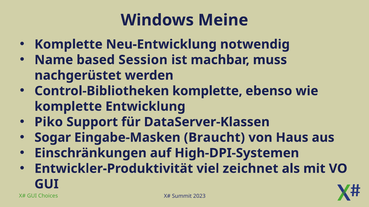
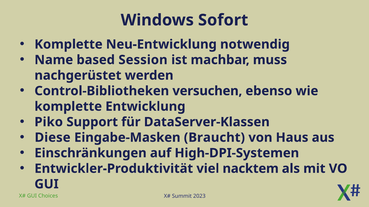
Meine: Meine -> Sofort (223, 20)
Control-Bibliotheken komplette: komplette -> versuchen (207, 91)
Sogar: Sogar -> Diese (53, 138)
zeichnet: zeichnet -> nacktem (251, 169)
